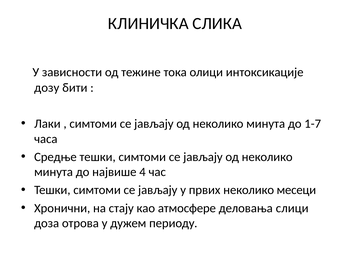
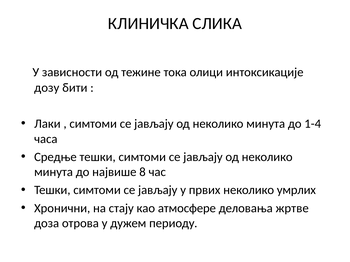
1-7: 1-7 -> 1-4 (313, 124)
4: 4 -> 8 (142, 172)
месеци: месеци -> умрлих (296, 190)
слици: слици -> жртве (292, 209)
